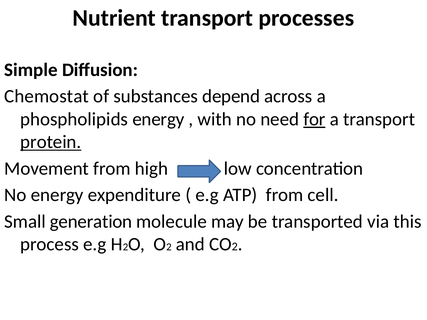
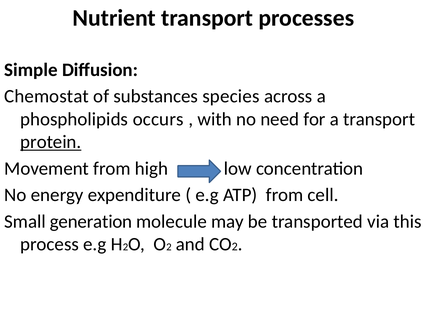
depend: depend -> species (231, 96)
phospholipids energy: energy -> occurs (158, 119)
for underline: present -> none (315, 119)
